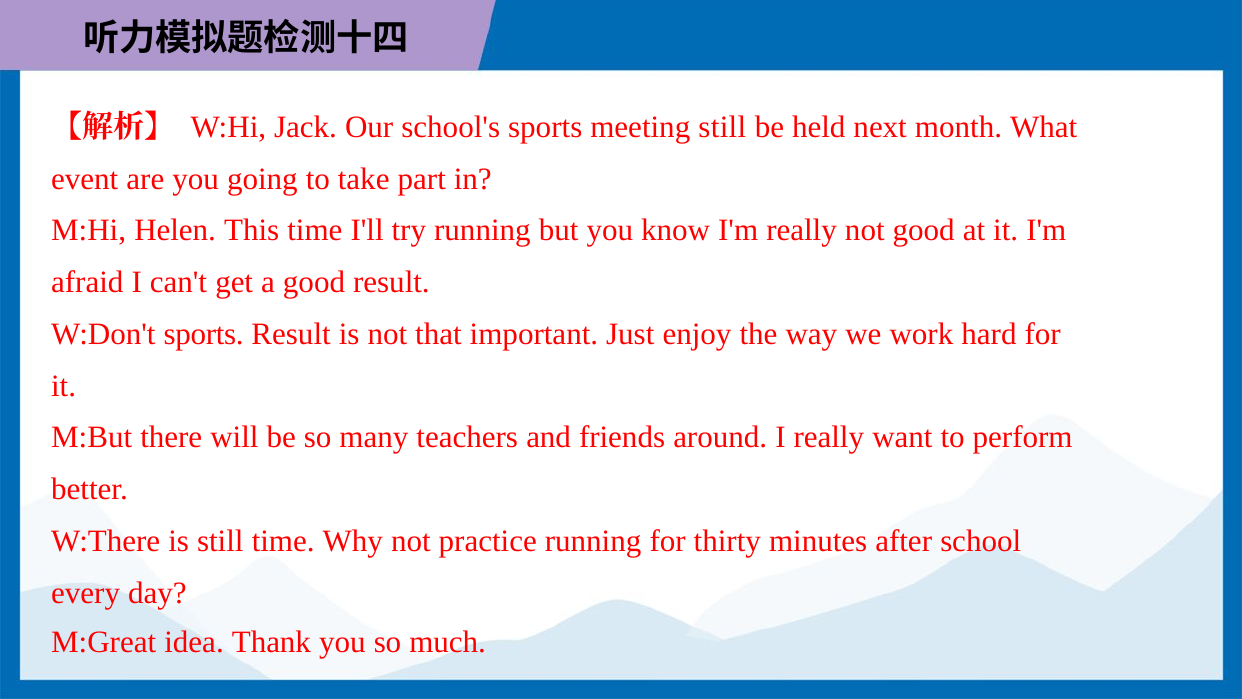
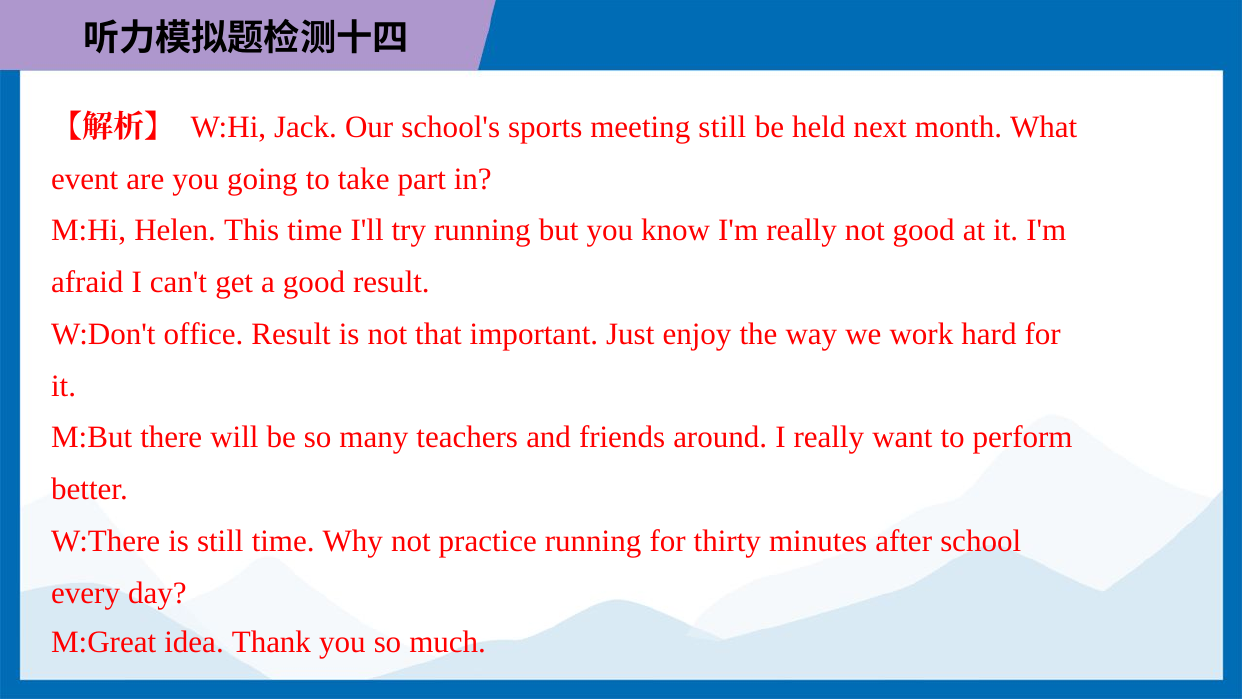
W:Don't sports: sports -> office (204, 334)
